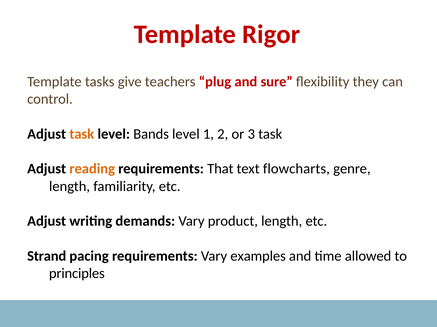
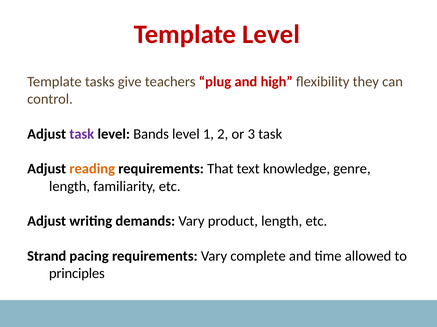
Template Rigor: Rigor -> Level (271, 35)
sure: sure -> high (277, 82)
task colour: orange -> purple (82, 134)
flowcharts: flowcharts -> knowledge (297, 169)
examples: examples -> complete (258, 257)
